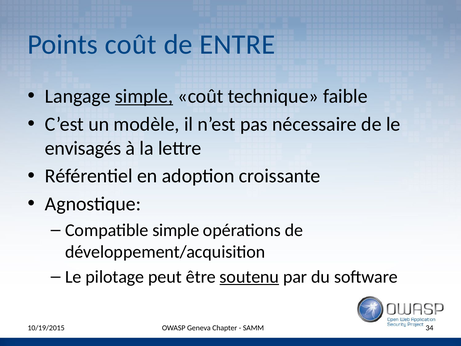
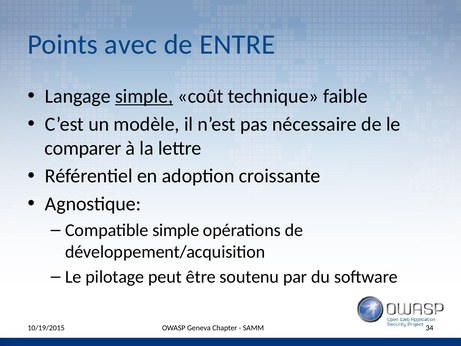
Points coût: coût -> avec (131, 45)
envisagés: envisagés -> comparer (83, 148)
soutenu underline: present -> none (249, 277)
